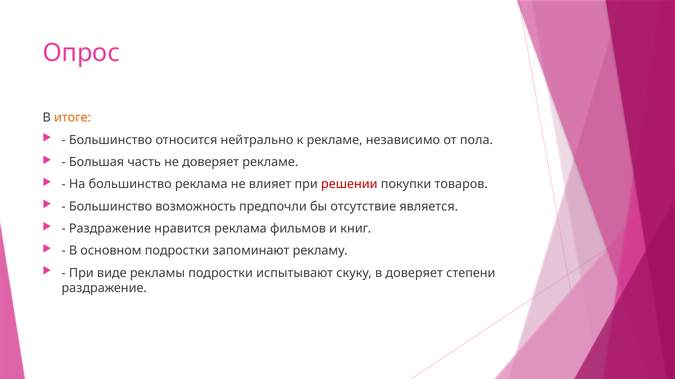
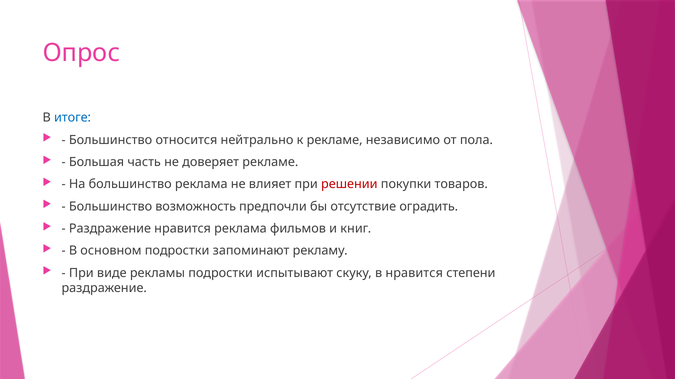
итоге colour: orange -> blue (72, 118)
является: является -> оградить (429, 207)
в доверяет: доверяет -> нравится (414, 273)
